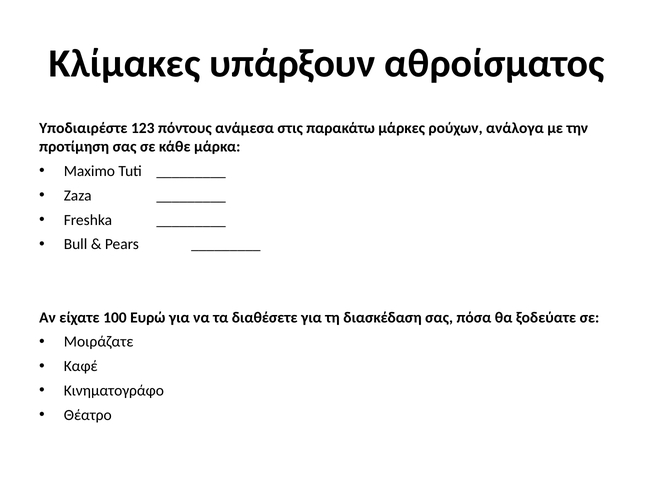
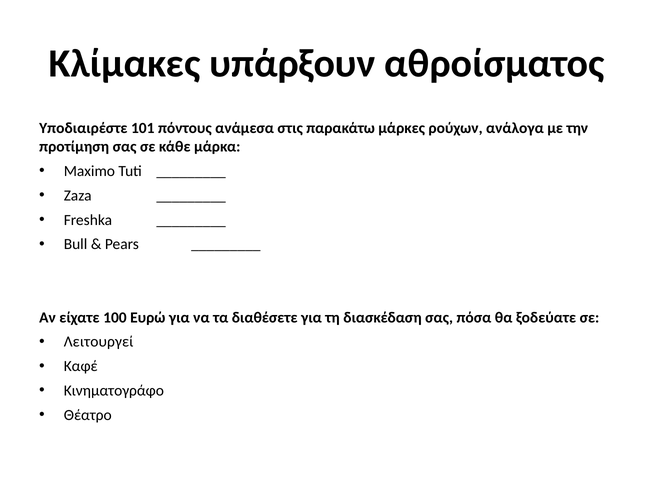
123: 123 -> 101 (143, 128)
Μοιράζατε: Μοιράζατε -> Λειτουργεί (99, 341)
